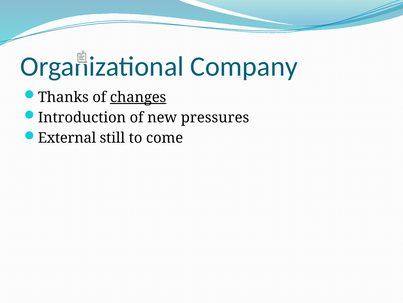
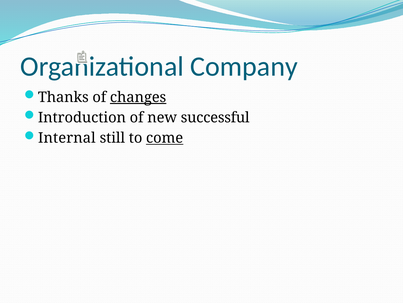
pressures: pressures -> successful (215, 117)
External: External -> Internal (67, 138)
come underline: none -> present (165, 138)
